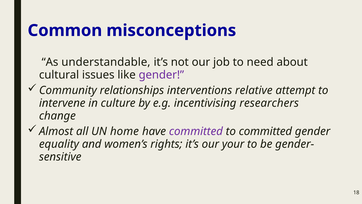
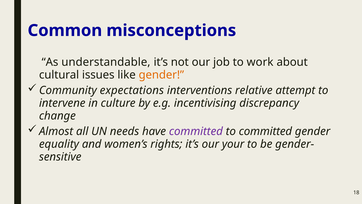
need: need -> work (260, 62)
gender colour: purple -> orange (161, 75)
relationships: relationships -> expectations (132, 90)
researchers: researchers -> discrepancy (269, 103)
home: home -> needs (125, 131)
